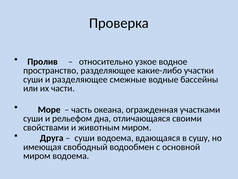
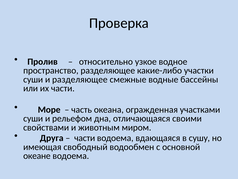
суши: суши -> части (85, 138)
миром: миром -> океане (37, 155)
